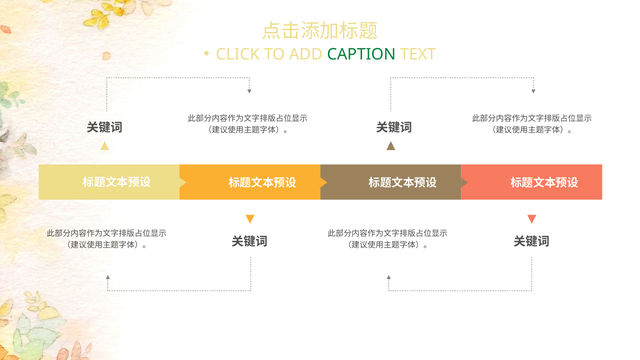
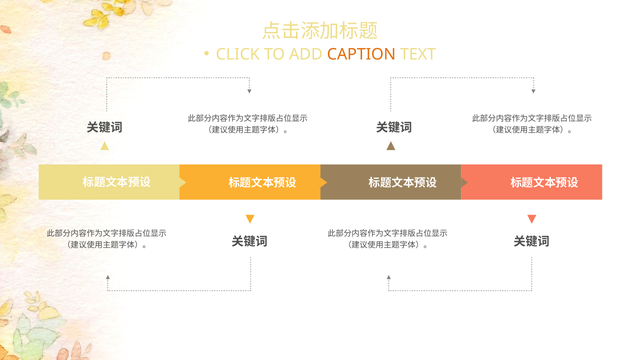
CAPTION colour: green -> orange (361, 54)
